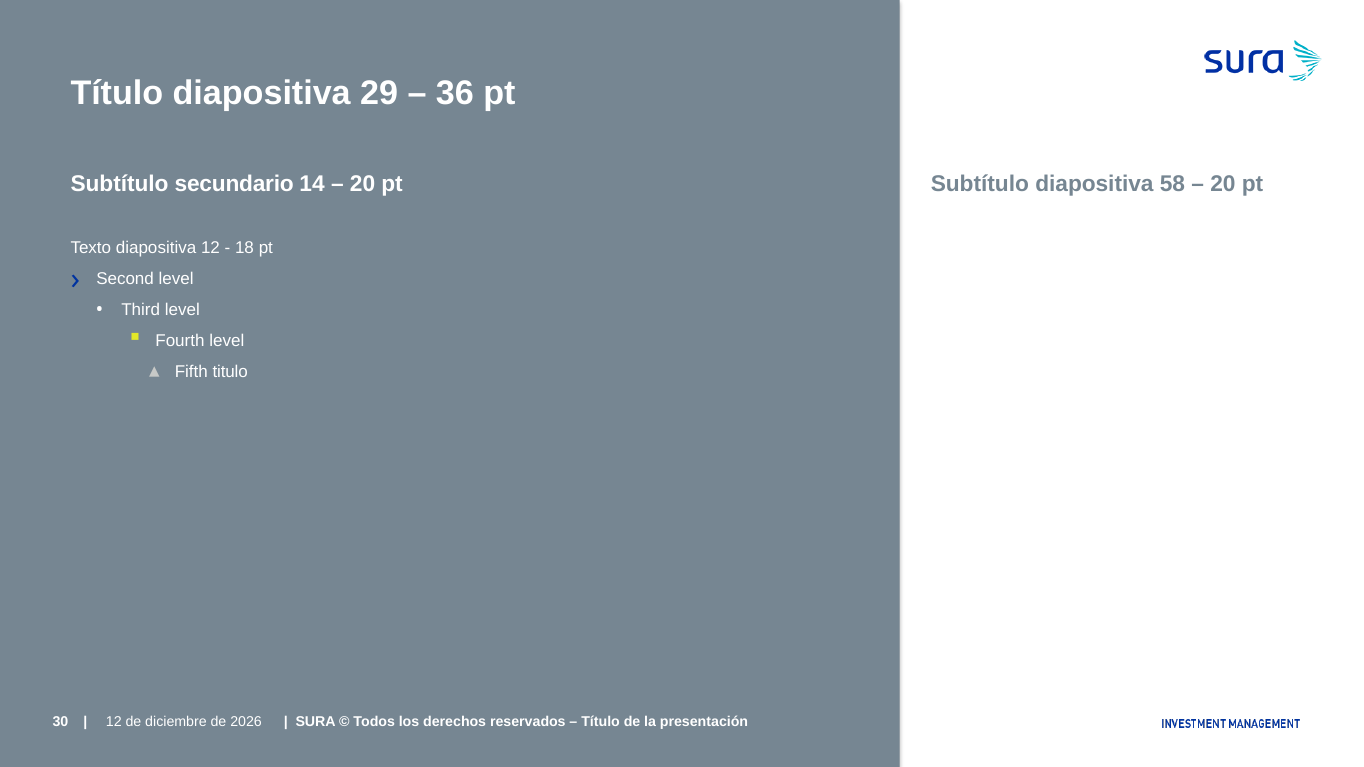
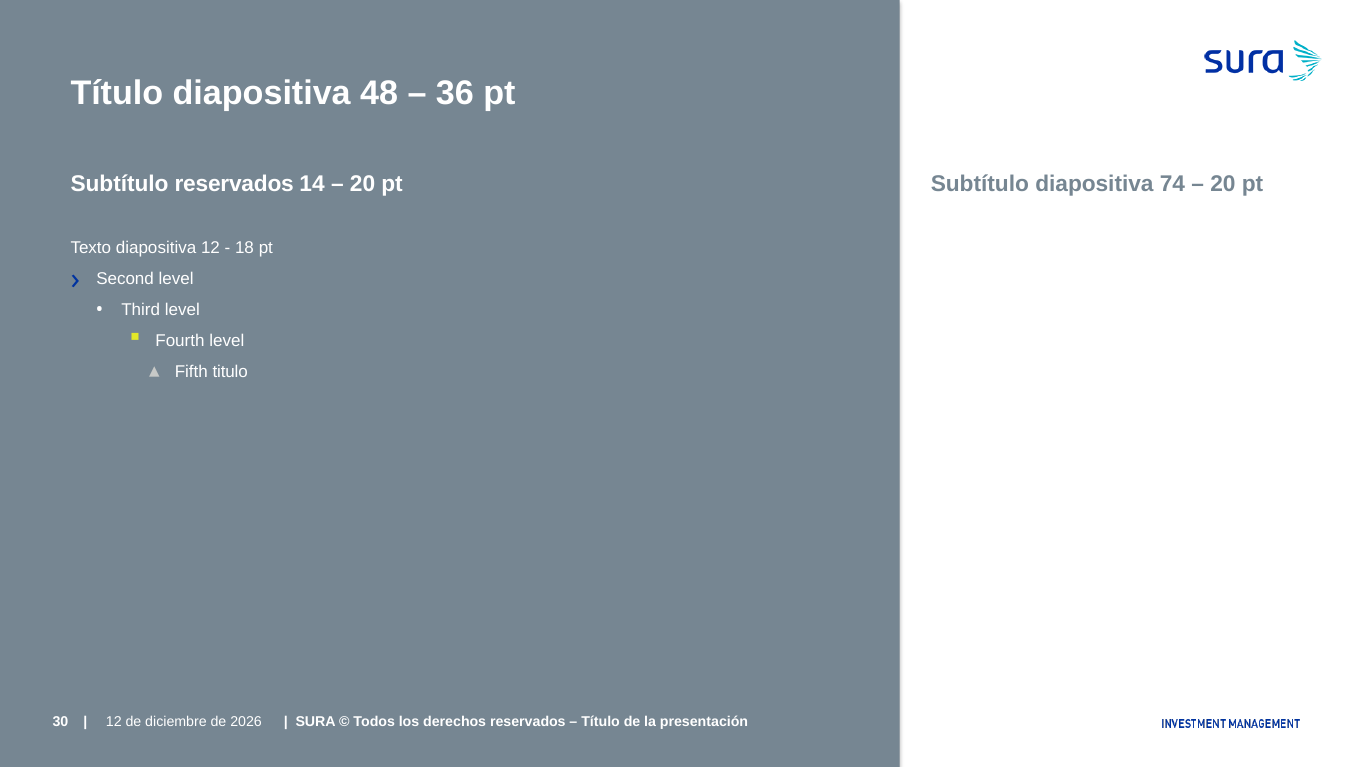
29: 29 -> 48 (379, 93)
Subtítulo secundario: secundario -> reservados (234, 184)
58: 58 -> 74 (1172, 184)
